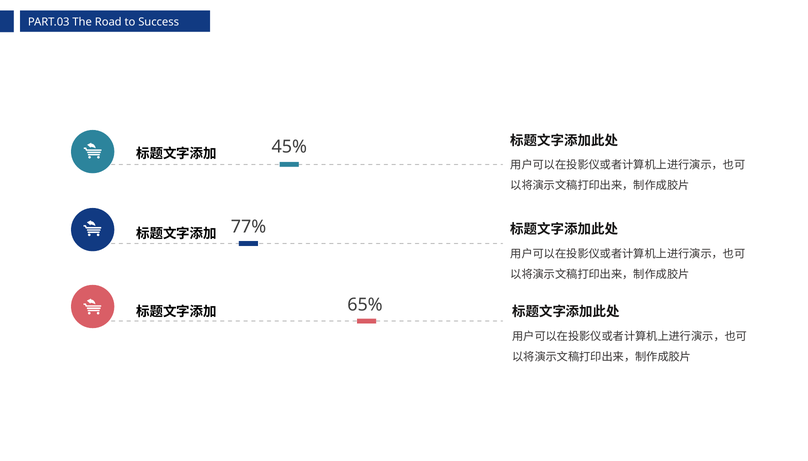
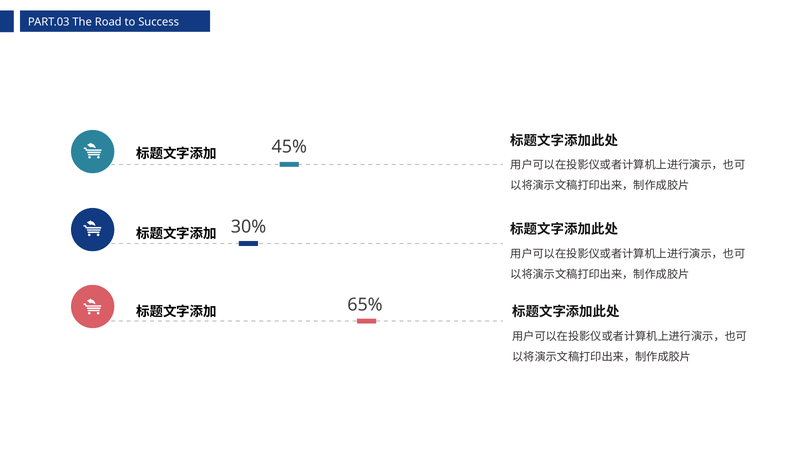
77%: 77% -> 30% (248, 227)
